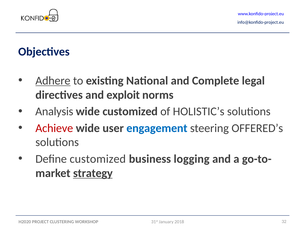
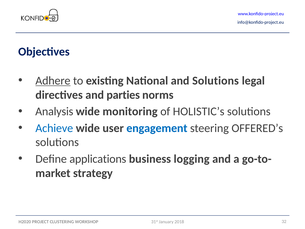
and Complete: Complete -> Solutions (216, 81)
exploit: exploit -> parties (123, 95)
wide customized: customized -> monitoring (130, 111)
Achieve colour: red -> blue (54, 128)
Define customized: customized -> applications (98, 159)
strategy underline: present -> none (93, 173)
